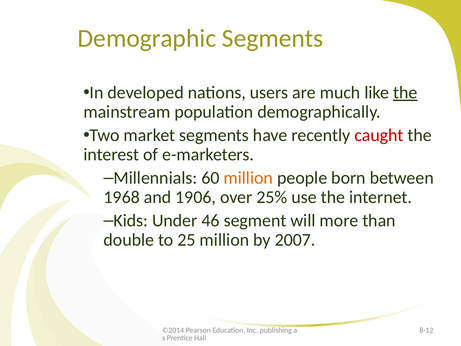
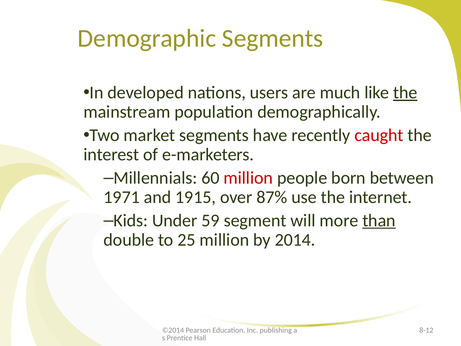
million colour: orange -> red (248, 178)
1968: 1968 -> 1971 (122, 197)
1906: 1906 -> 1915 (196, 197)
25%: 25% -> 87% (272, 197)
46: 46 -> 59 (211, 220)
than underline: none -> present (379, 220)
2007: 2007 -> 2014 (295, 240)
